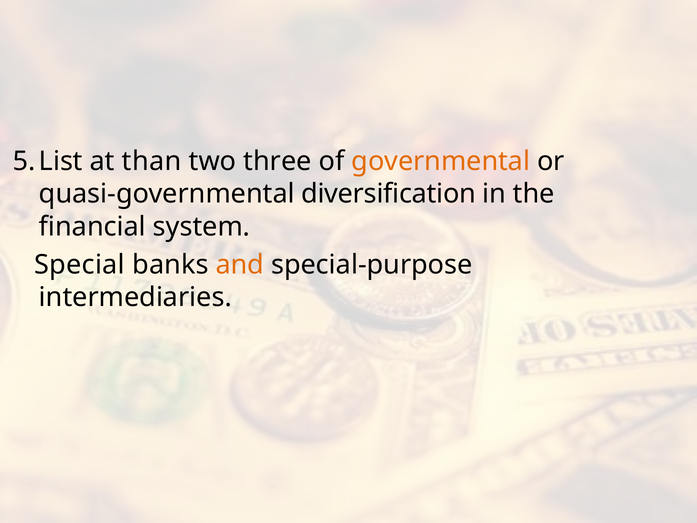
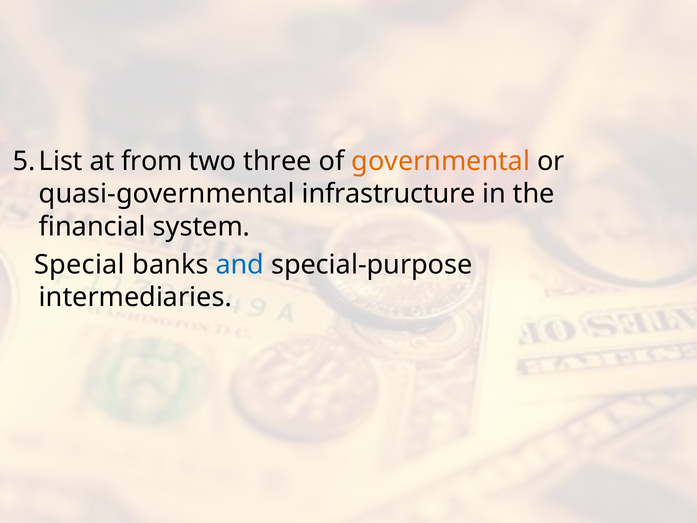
than: than -> from (152, 161)
diversification: diversification -> infrastructure (389, 194)
and colour: orange -> blue (240, 264)
